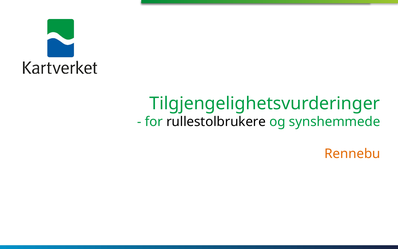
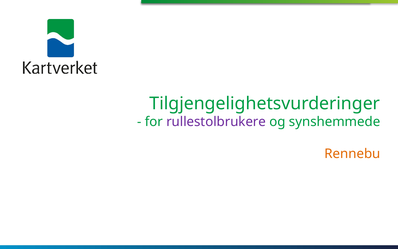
rullestolbrukere colour: black -> purple (216, 122)
